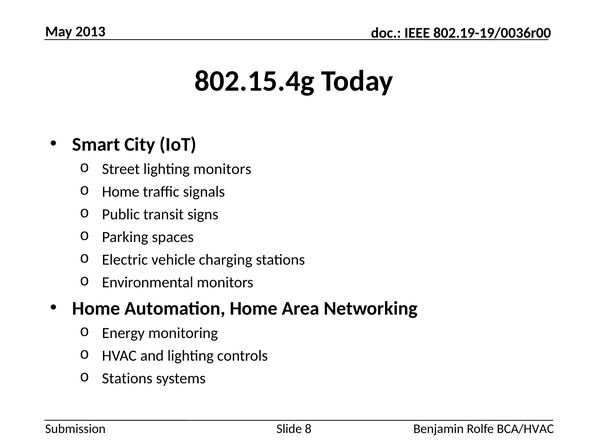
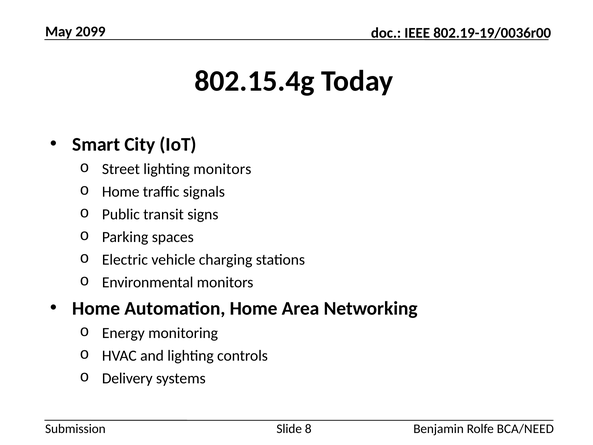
2013: 2013 -> 2099 (90, 31)
Stations: Stations -> Delivery (127, 378)
BCA/HVAC: BCA/HVAC -> BCA/NEED (525, 429)
